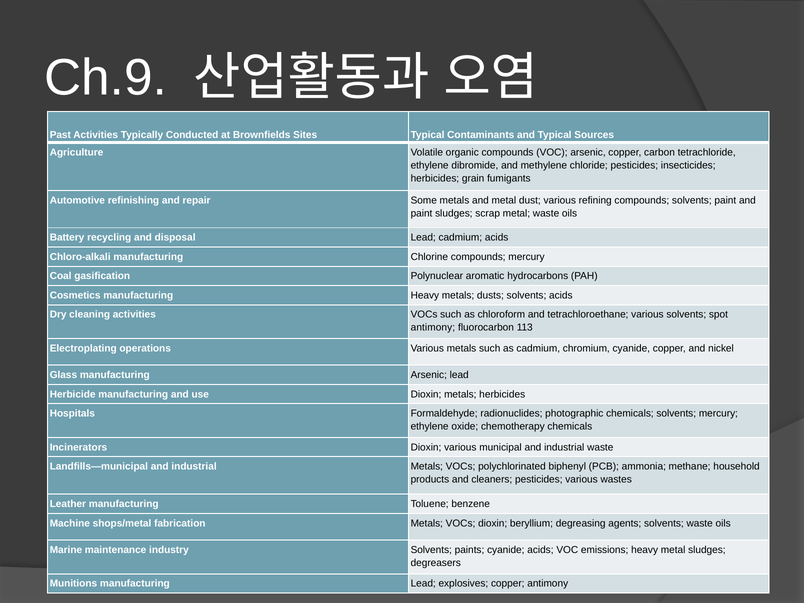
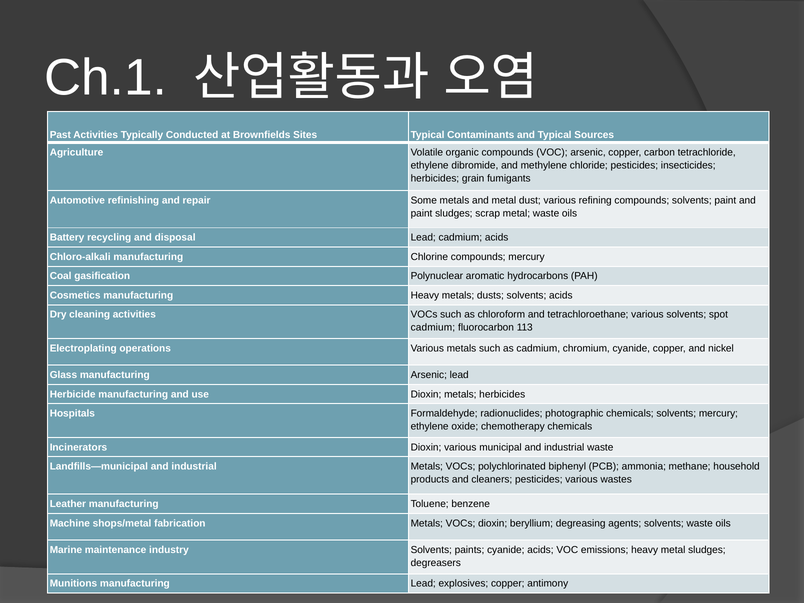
Ch.9: Ch.9 -> Ch.1 (106, 78)
antimony: antimony -> cadmium (433, 328)
